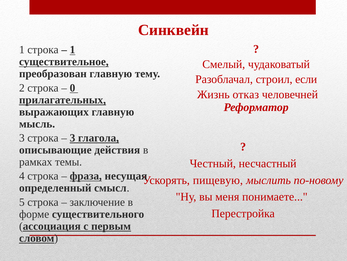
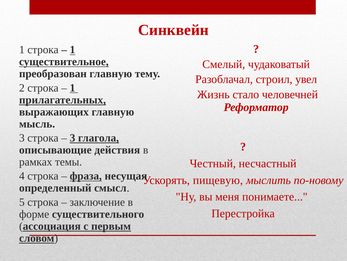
если: если -> увел (306, 79)
0: 0 -> 1 (72, 88)
отказ: отказ -> стало (246, 94)
